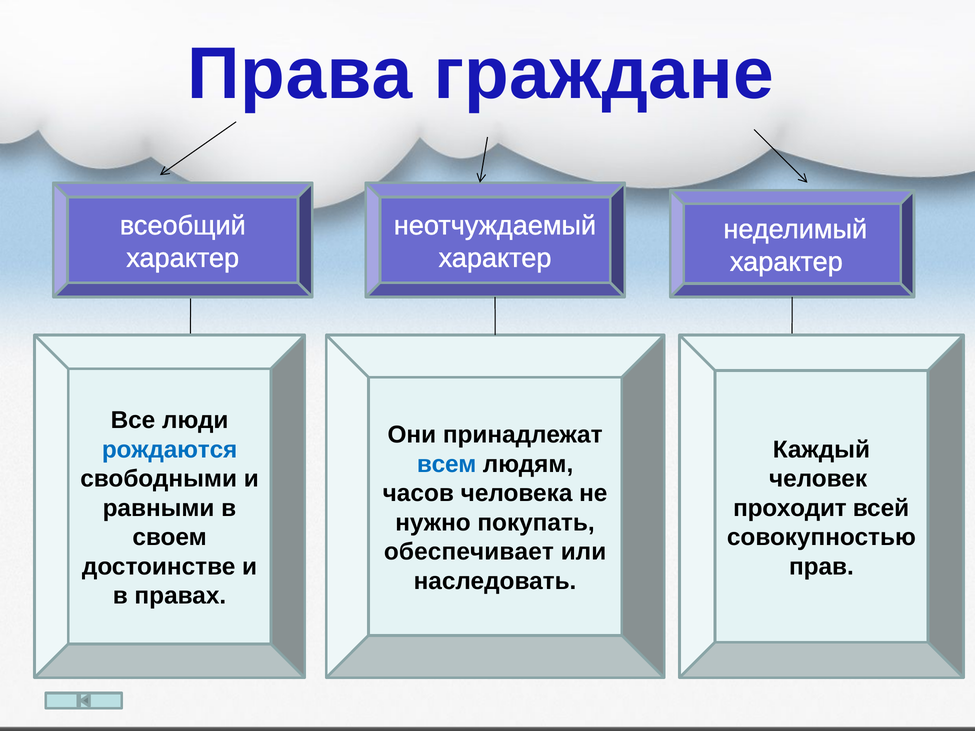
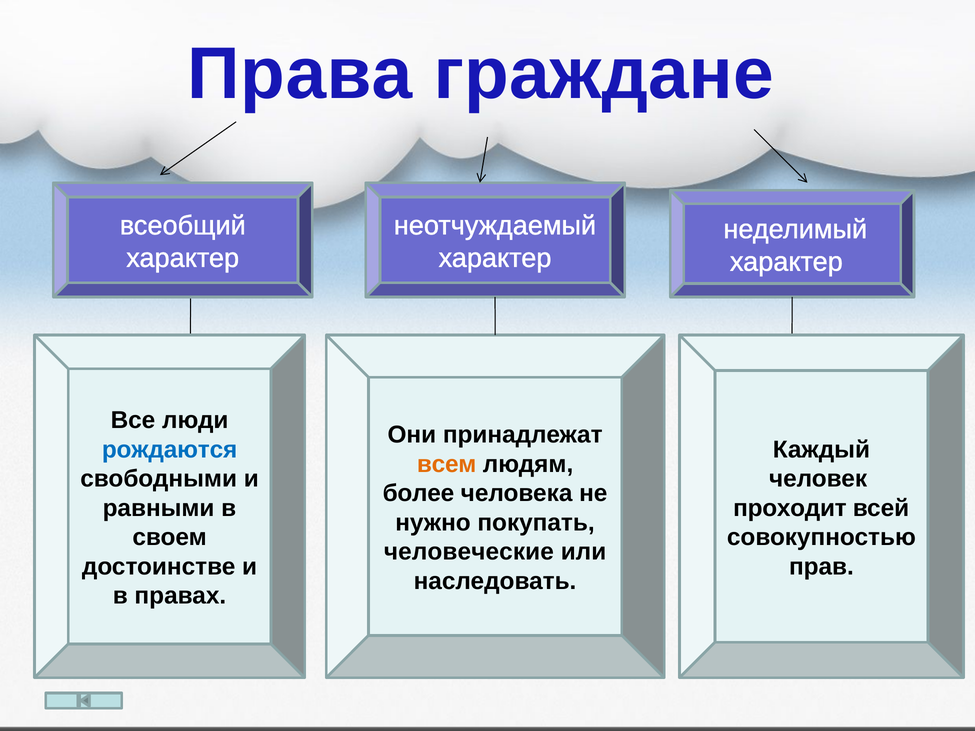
всем colour: blue -> orange (447, 464)
часов: часов -> более (418, 494)
обеспечивает: обеспечивает -> человеческие (469, 552)
